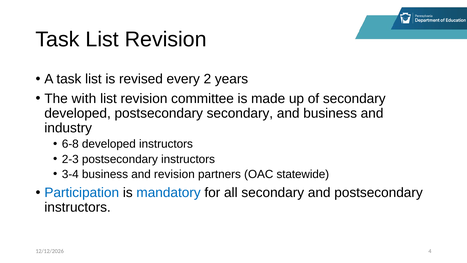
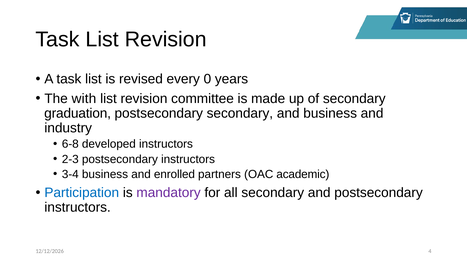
2: 2 -> 0 (207, 79)
developed: developed -> graduation (78, 113)
and revision: revision -> enrolled (174, 174)
statewide: statewide -> academic (303, 174)
mandatory colour: blue -> purple (169, 192)
